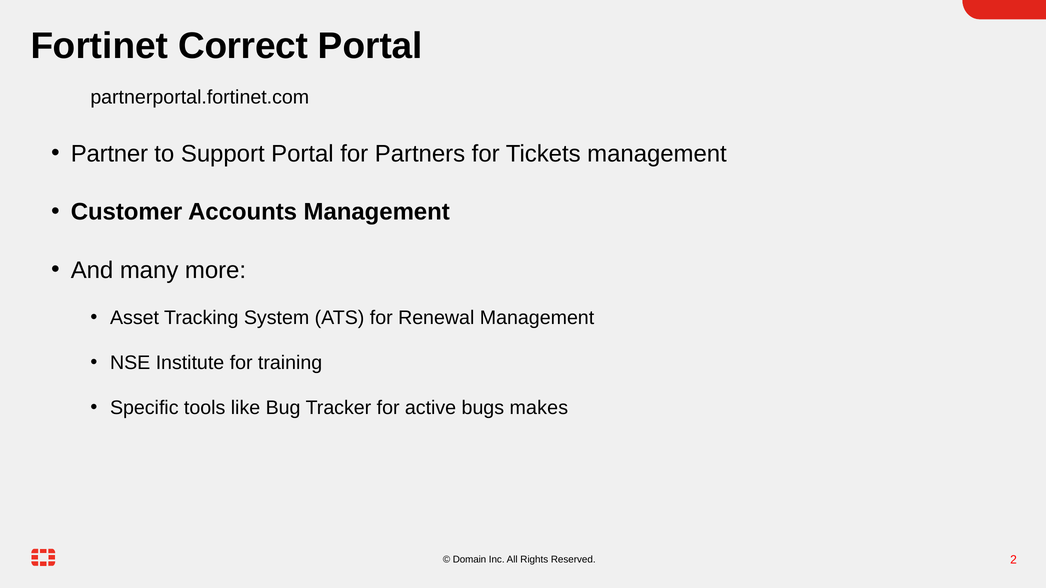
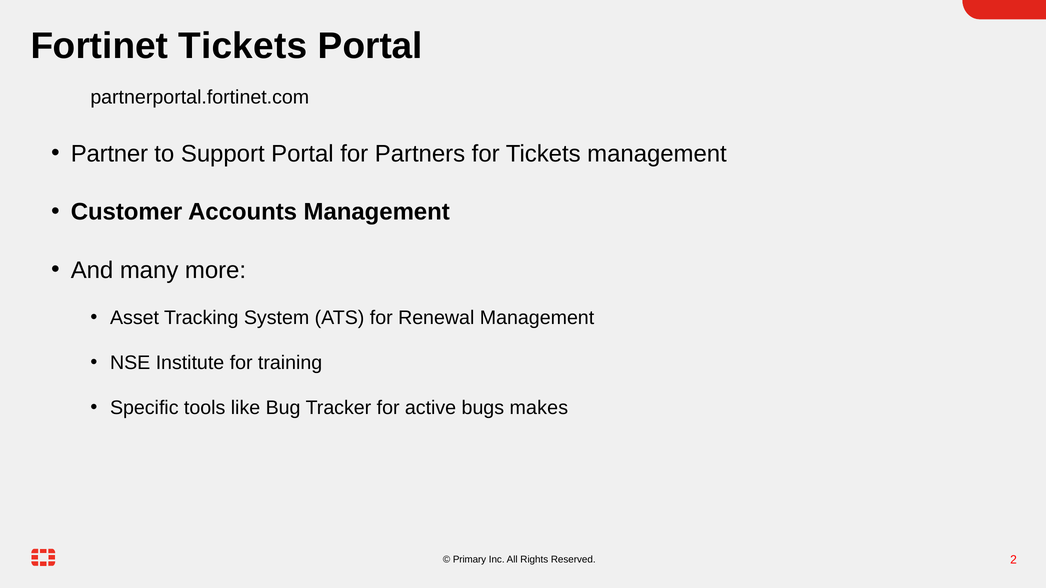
Fortinet Correct: Correct -> Tickets (243, 46)
Domain: Domain -> Primary (470, 560)
